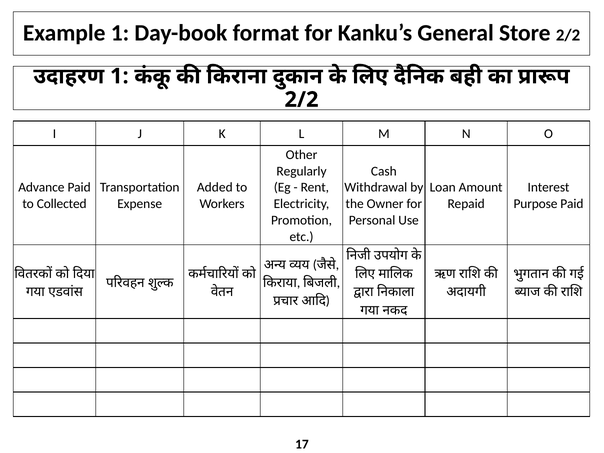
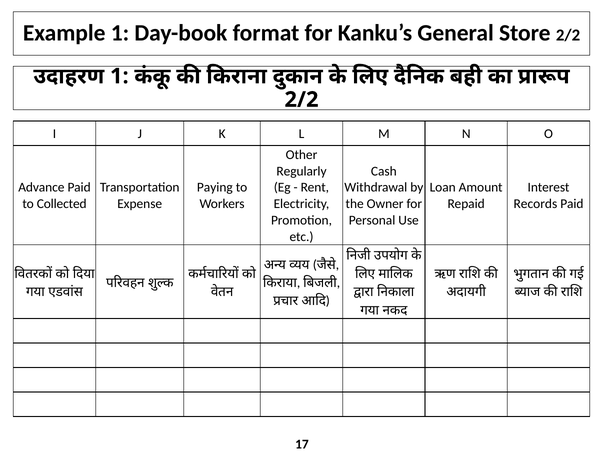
Added: Added -> Paying (215, 188)
Purpose: Purpose -> Records (535, 204)
